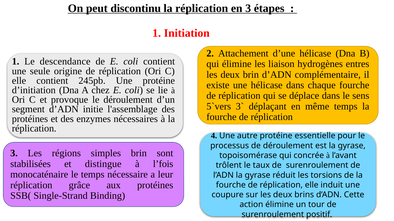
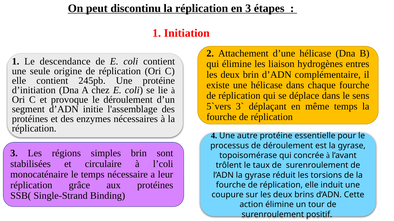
distingue: distingue -> circulaire (103, 164)
l’fois: l’fois -> l’coli (163, 164)
